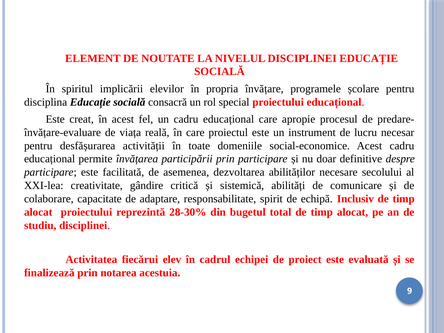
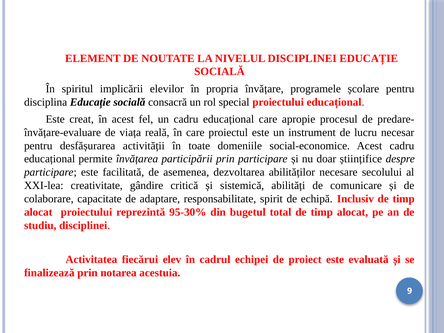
definitive: definitive -> științifice (361, 159)
28-30%: 28-30% -> 95-30% (188, 212)
